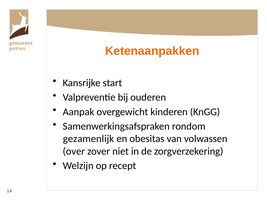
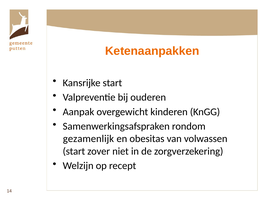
over: over -> start (74, 151)
